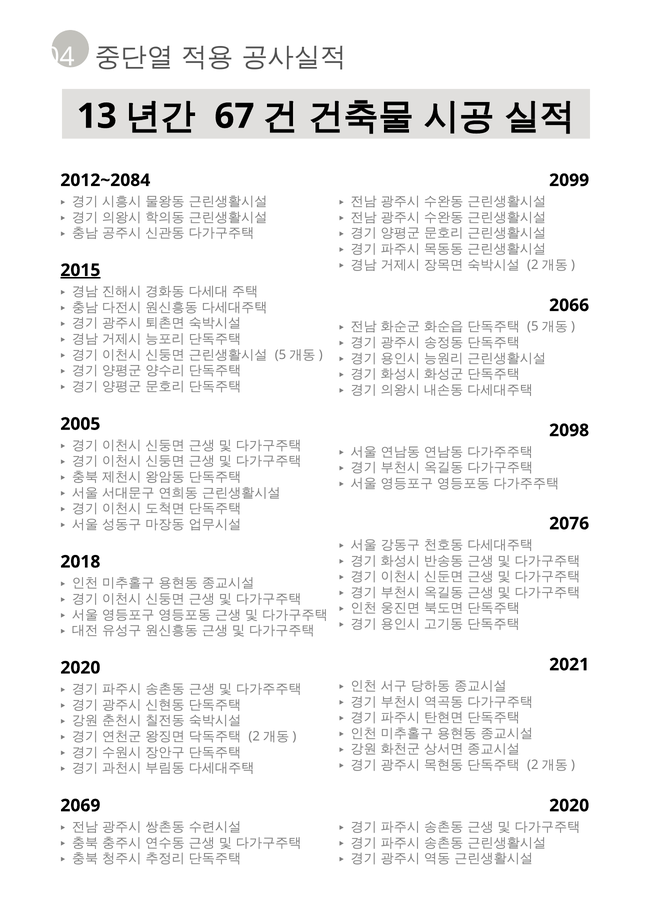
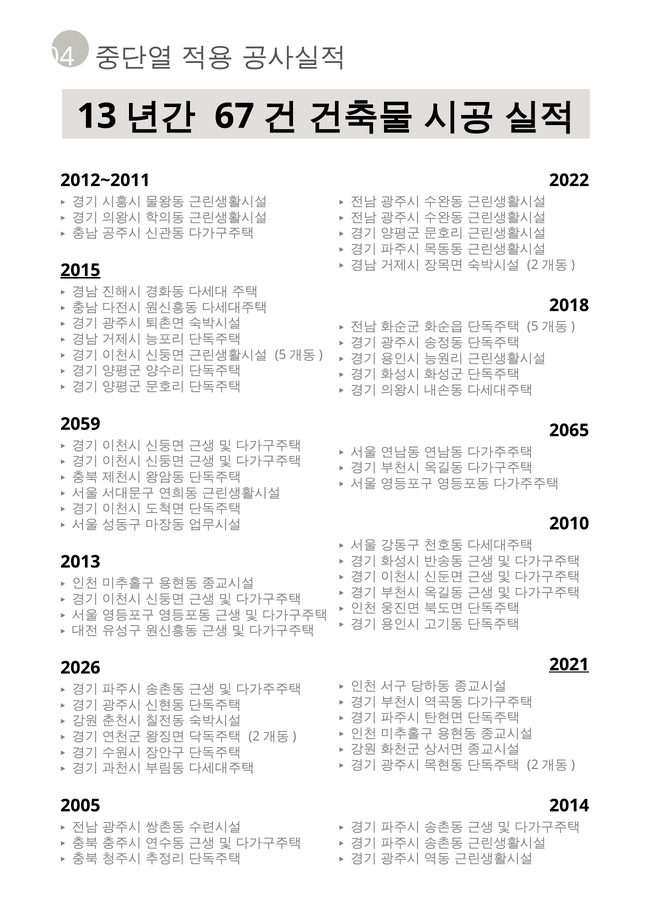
2012~2084: 2012~2084 -> 2012~2011 (105, 180)
2099: 2099 -> 2022 (569, 180)
2066: 2066 -> 2018 (569, 305)
2005: 2005 -> 2059 (80, 424)
2098: 2098 -> 2065 (569, 430)
2076: 2076 -> 2010 (569, 523)
2018: 2018 -> 2013 (80, 561)
2021 underline: none -> present (569, 664)
2020: 2020 -> 2026 (80, 667)
2069: 2069 -> 2005 (80, 805)
2020: 2020 -> 2014 (569, 805)
